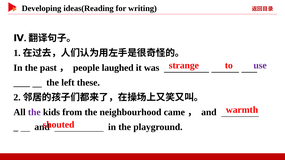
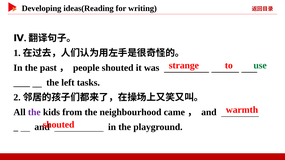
use colour: purple -> green (260, 66)
people laughed: laughed -> shouted (118, 68)
these: these -> tasks (88, 83)
